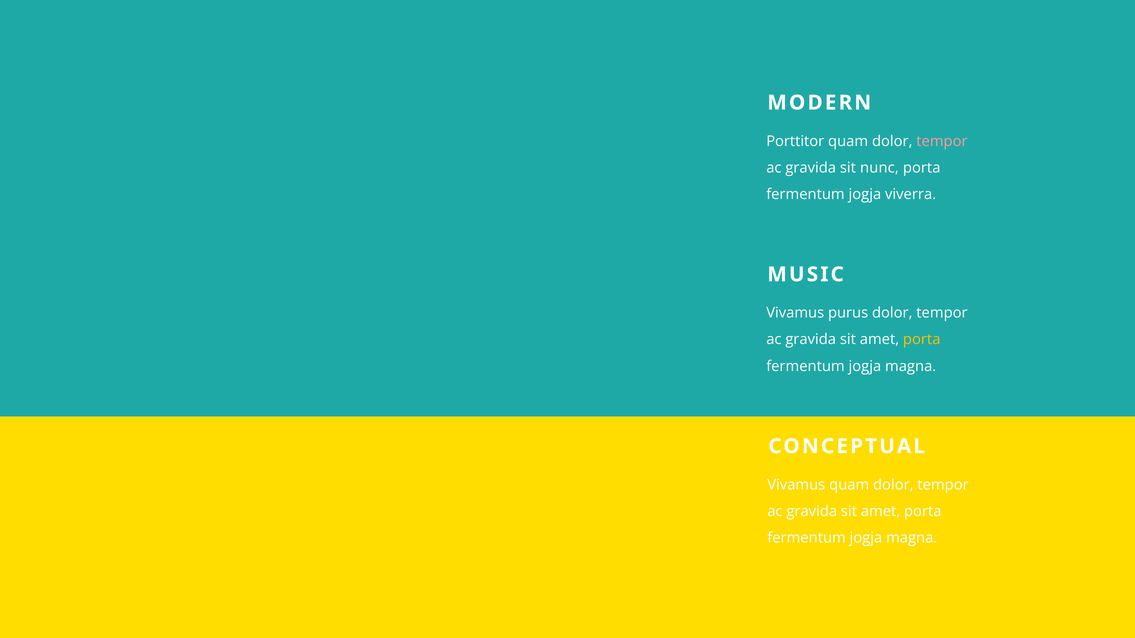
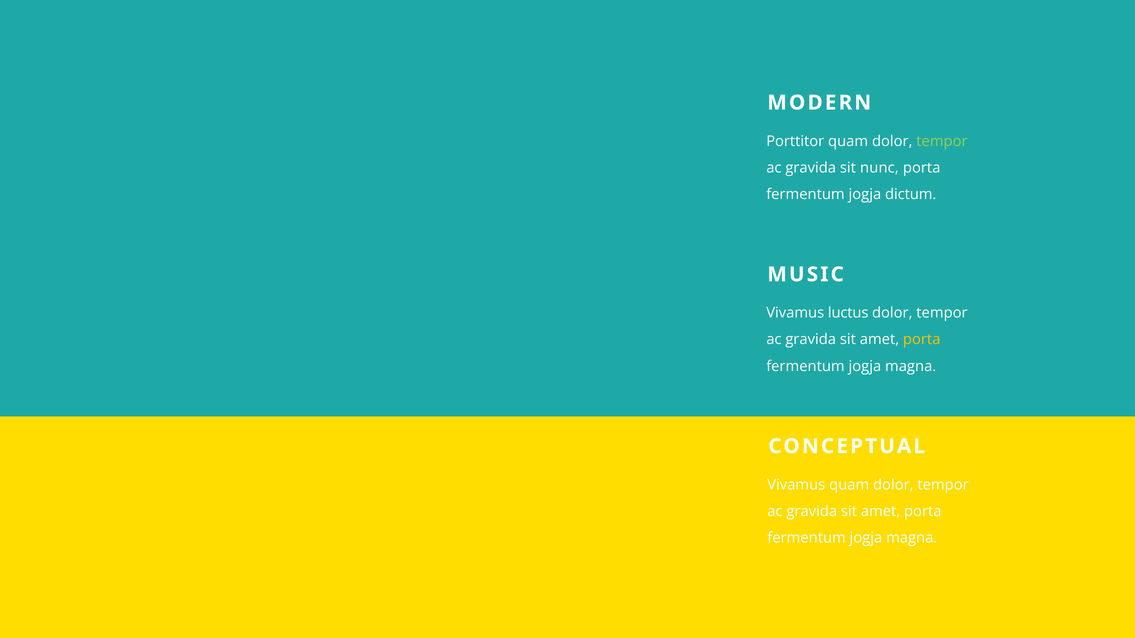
tempor colour: pink -> light green (942, 141)
viverra: viverra -> dictum (911, 195)
purus: purus -> luctus (848, 313)
